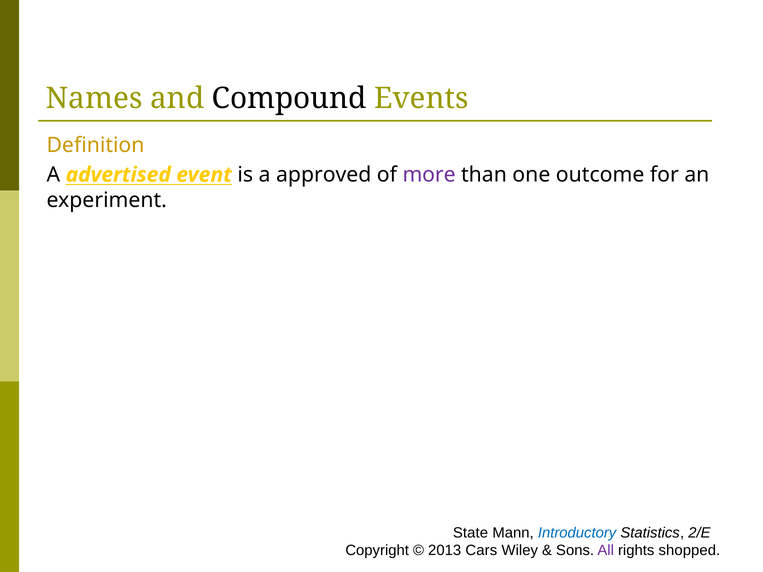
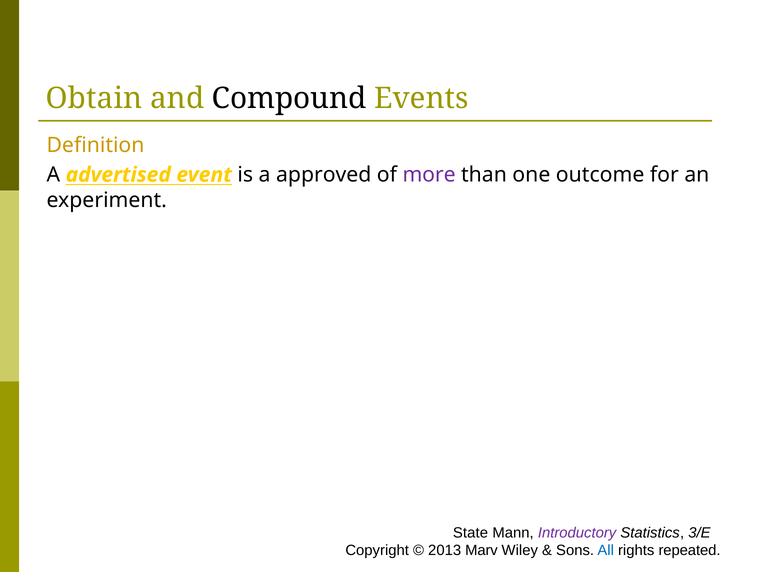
Names: Names -> Obtain (94, 99)
Introductory colour: blue -> purple (577, 533)
2/E: 2/E -> 3/E (699, 533)
Cars: Cars -> Marv (481, 551)
All colour: purple -> blue (606, 551)
shopped: shopped -> repeated (689, 551)
